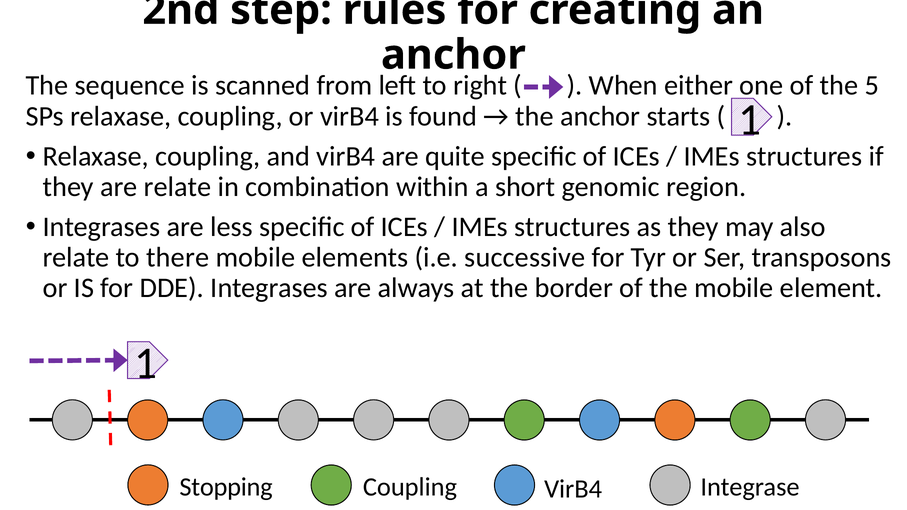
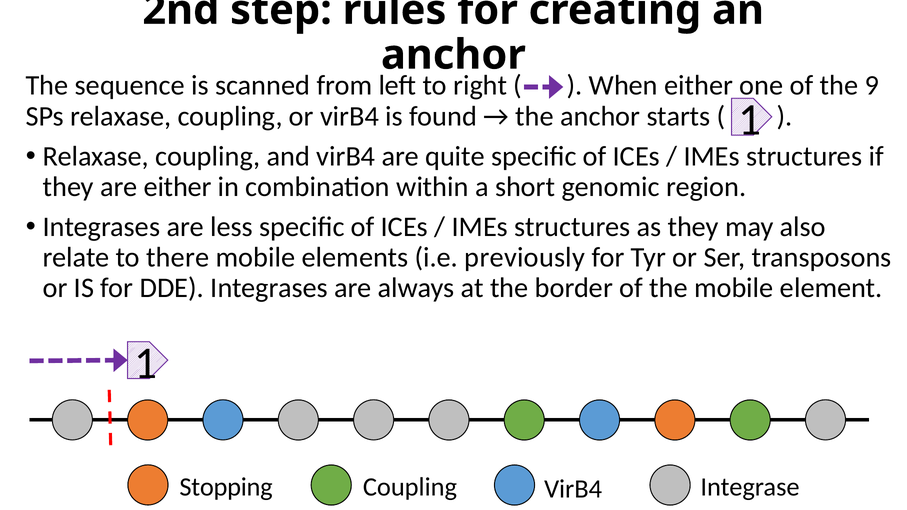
5: 5 -> 9 (872, 86)
are relate: relate -> either (178, 187)
successive: successive -> previously (525, 258)
